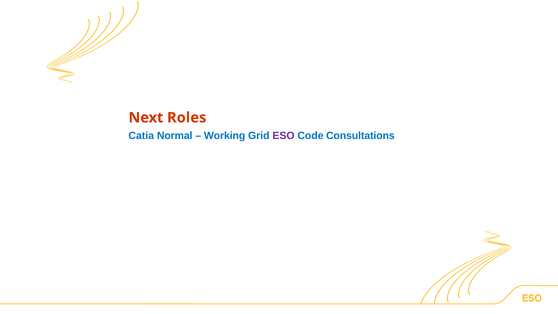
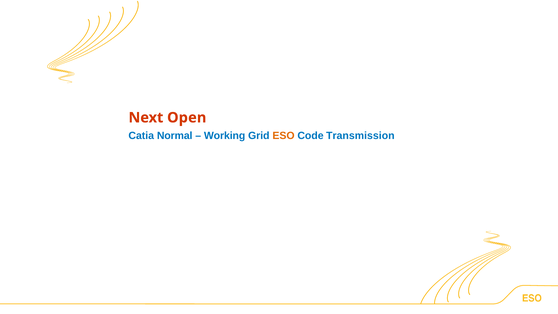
Roles: Roles -> Open (187, 118)
ESO colour: purple -> orange (284, 136)
Consultations: Consultations -> Transmission (360, 136)
